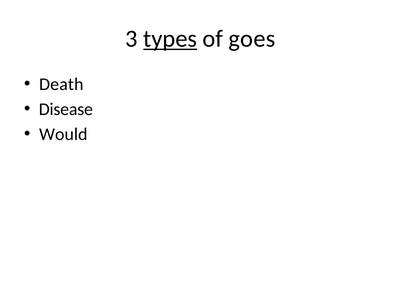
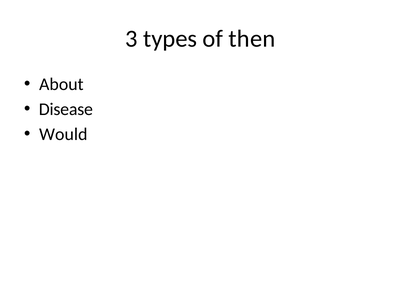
types underline: present -> none (170, 39)
goes: goes -> then (252, 39)
Death: Death -> About (61, 84)
